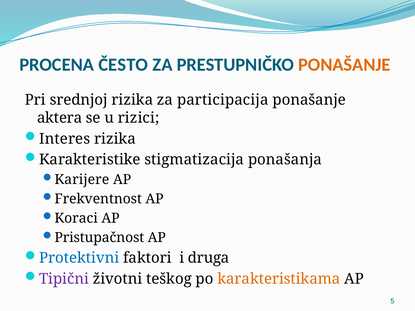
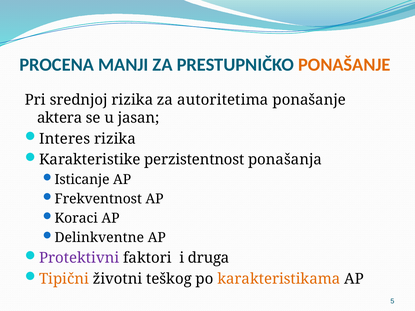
ČESTO: ČESTO -> MANJI (123, 65)
participacija: participacija -> autoritetima (223, 100)
rizici: rizici -> jasan (139, 118)
stigmatizacija: stigmatizacija -> perzistentnost (194, 160)
Karijere: Karijere -> Isticanje (82, 180)
Pristupačnost: Pristupačnost -> Delinkventne (99, 238)
Protektivni colour: blue -> purple (79, 258)
Tipični colour: purple -> orange (64, 279)
